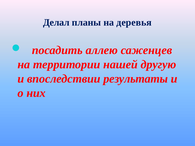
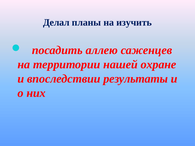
деревья: деревья -> изучить (134, 23)
другую: другую -> охране (158, 65)
